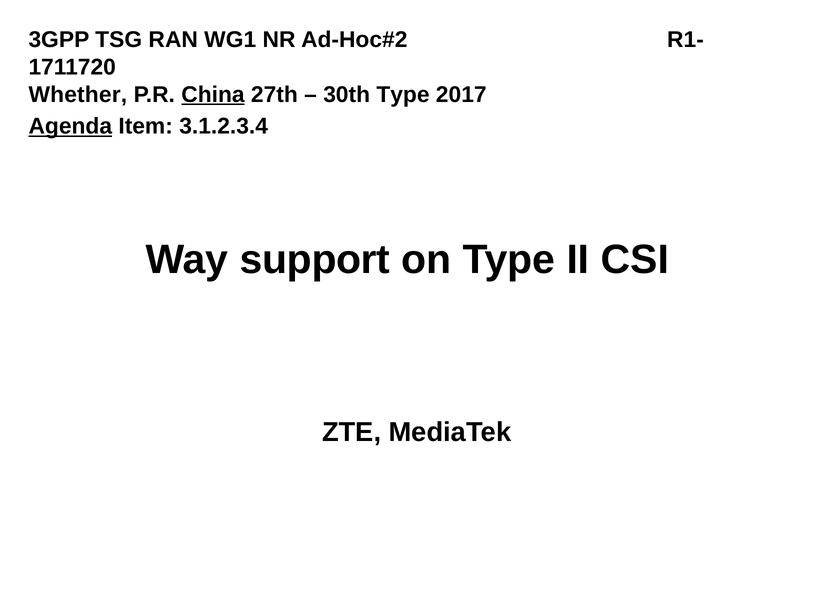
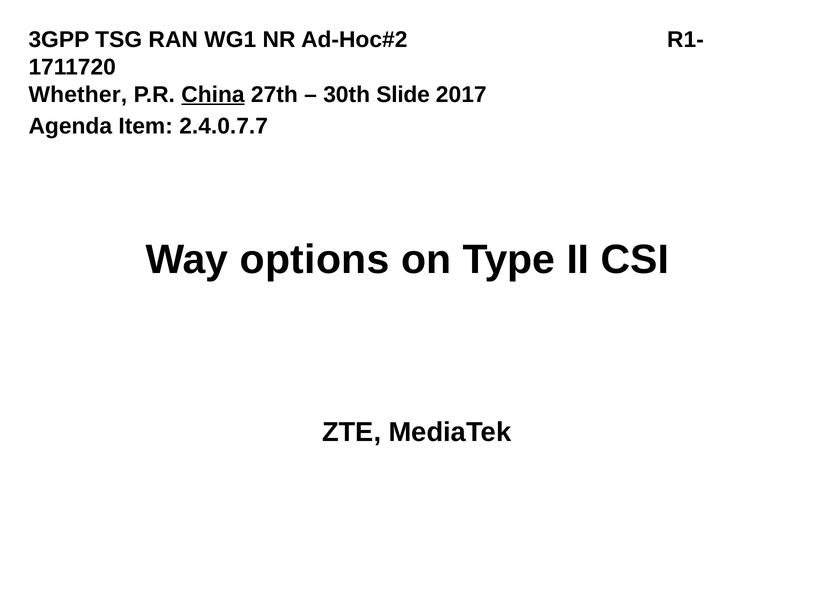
30th Type: Type -> Slide (403, 94)
Agenda underline: present -> none (70, 126)
3.1.2.3.4: 3.1.2.3.4 -> 2.4.0.7.7 (224, 126)
support: support -> options (315, 260)
